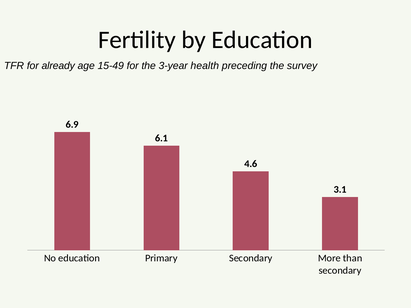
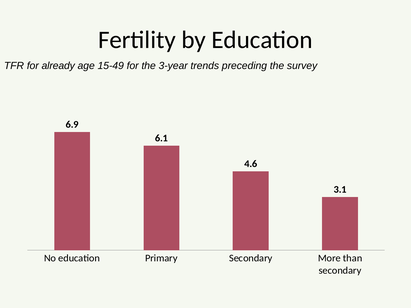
health: health -> trends (205, 66)
